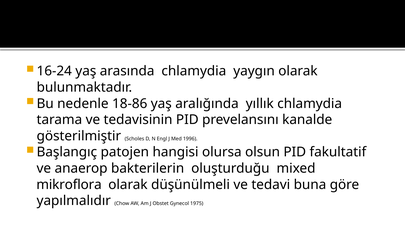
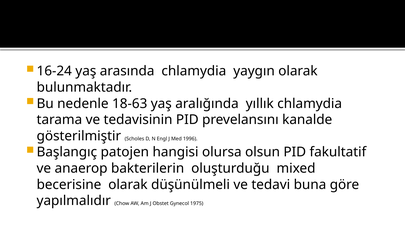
18-86: 18-86 -> 18-63 (130, 103)
mikroflora: mikroflora -> becerisine (69, 184)
